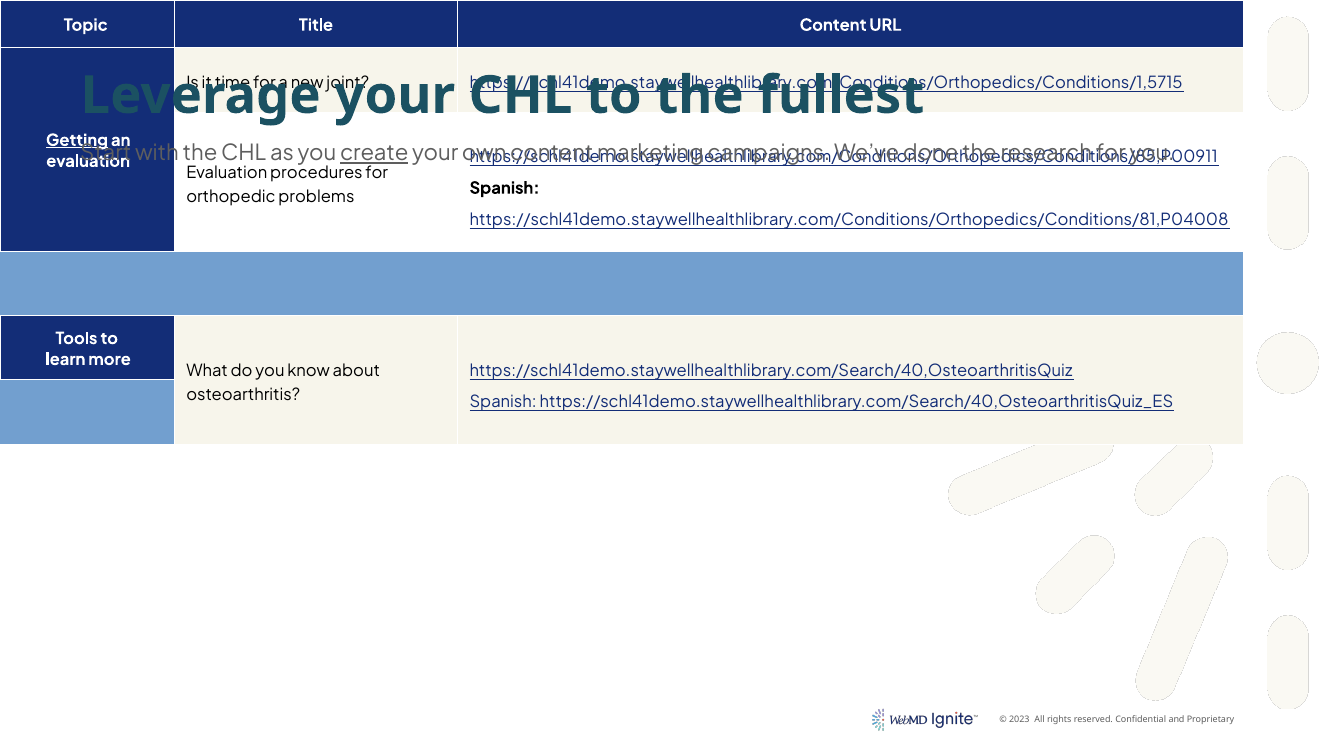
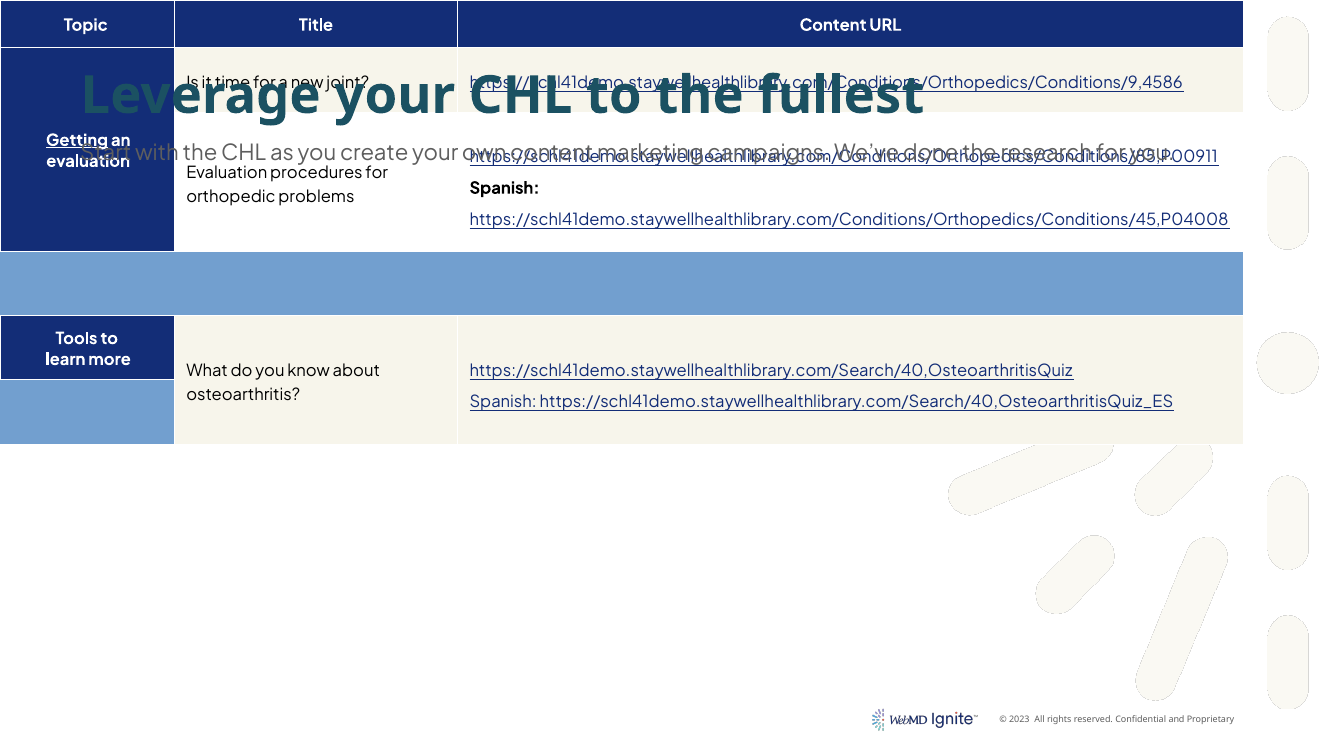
https://schl41demo.staywellhealthlibrary.com/Conditions/Orthopedics/Conditions/1,5715: https://schl41demo.staywellhealthlibrary.com/Conditions/Orthopedics/Conditions/1,5715 -> https://schl41demo.staywellhealthlibrary.com/Conditions/Orthopedics/Conditions/9,4586 (826, 83)
create underline: present -> none (374, 154)
https://schl41demo.staywellhealthlibrary.com/Conditions/Orthopedics/Conditions/81,P04008: https://schl41demo.staywellhealthlibrary.com/Conditions/Orthopedics/Conditions/81,P04008 -> https://schl41demo.staywellhealthlibrary.com/Conditions/Orthopedics/Conditions/45,P04008 (849, 220)
